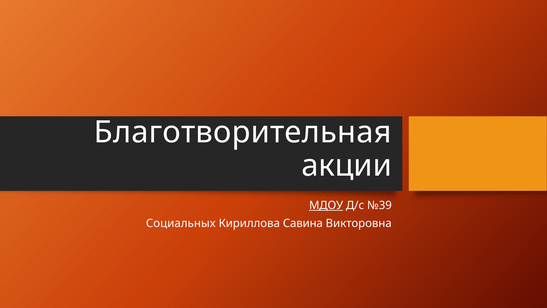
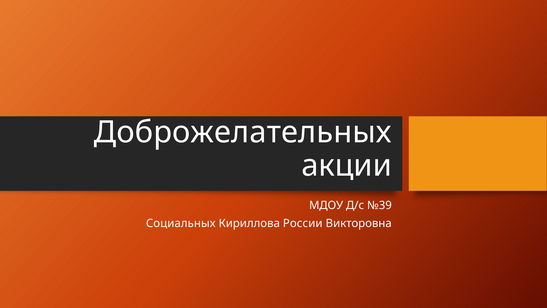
Благотворительная: Благотворительная -> Доброжелательных (243, 132)
МДОУ underline: present -> none (326, 205)
Савина: Савина -> России (303, 223)
